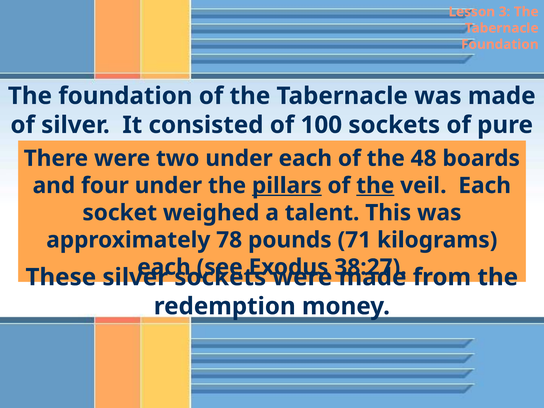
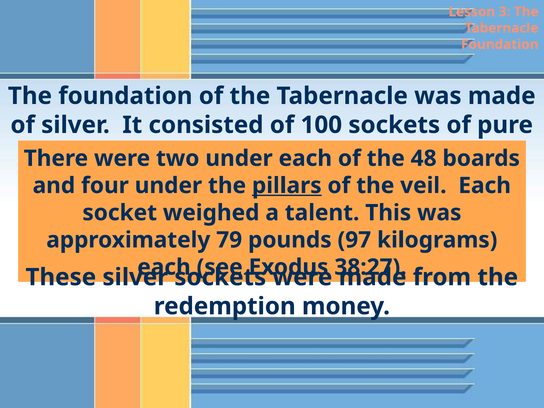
the underline: present -> none (375, 186)
78: 78 -> 79 (229, 240)
71: 71 -> 97 (354, 240)
